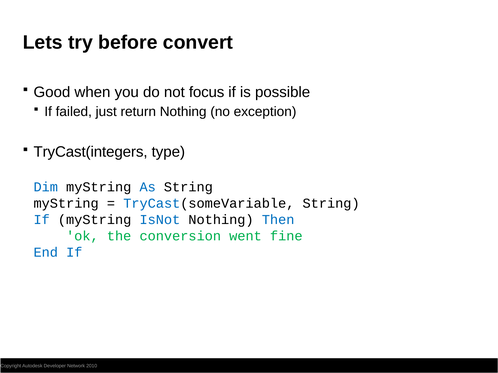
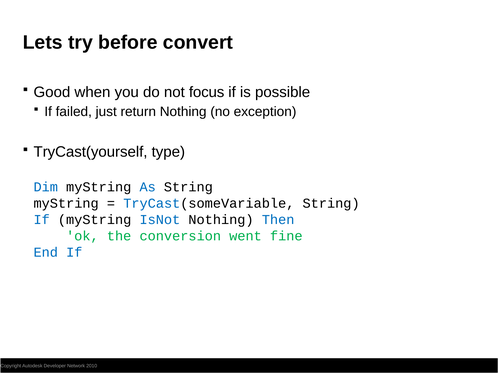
TryCast(integers: TryCast(integers -> TryCast(yourself (91, 152)
